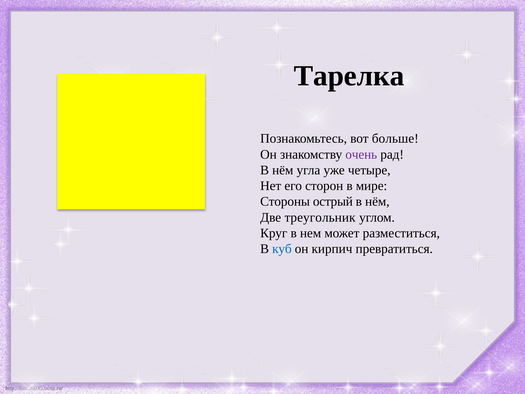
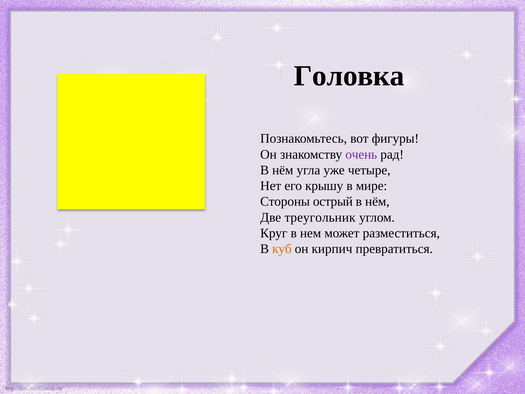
Тарелка: Тарелка -> Головка (349, 76)
больше: больше -> фигуры (395, 139)
сторон: сторон -> крышу (324, 186)
куб colour: blue -> orange (282, 249)
